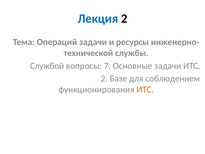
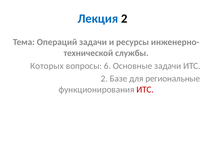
Службой: Службой -> Которых (47, 66)
7: 7 -> 6 (107, 66)
соблюдением: соблюдением -> региональные (173, 79)
ИТС colour: orange -> red (145, 89)
